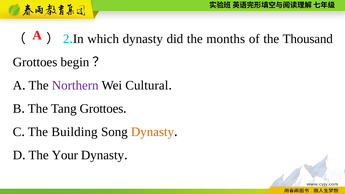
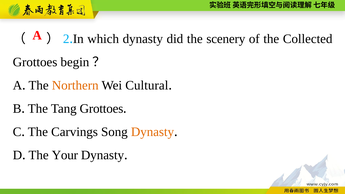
months: months -> scenery (226, 39)
Thousand: Thousand -> Collected (308, 39)
Northern colour: purple -> orange (75, 85)
Building: Building -> Carvings (75, 132)
